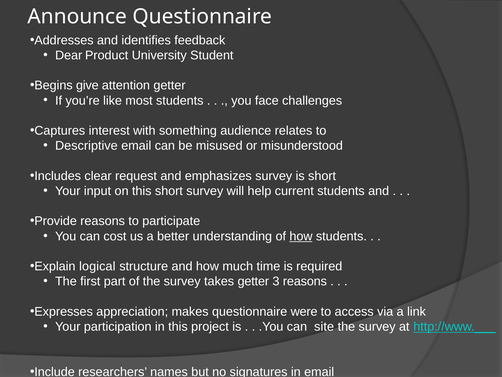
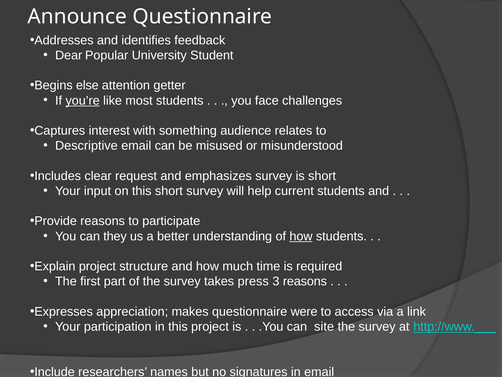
Product: Product -> Popular (107, 55)
give: give -> else (87, 85)
you’re underline: none -> present (83, 100)
cost: cost -> they (115, 236)
Explain logical: logical -> project (97, 266)
takes getter: getter -> press (253, 281)
